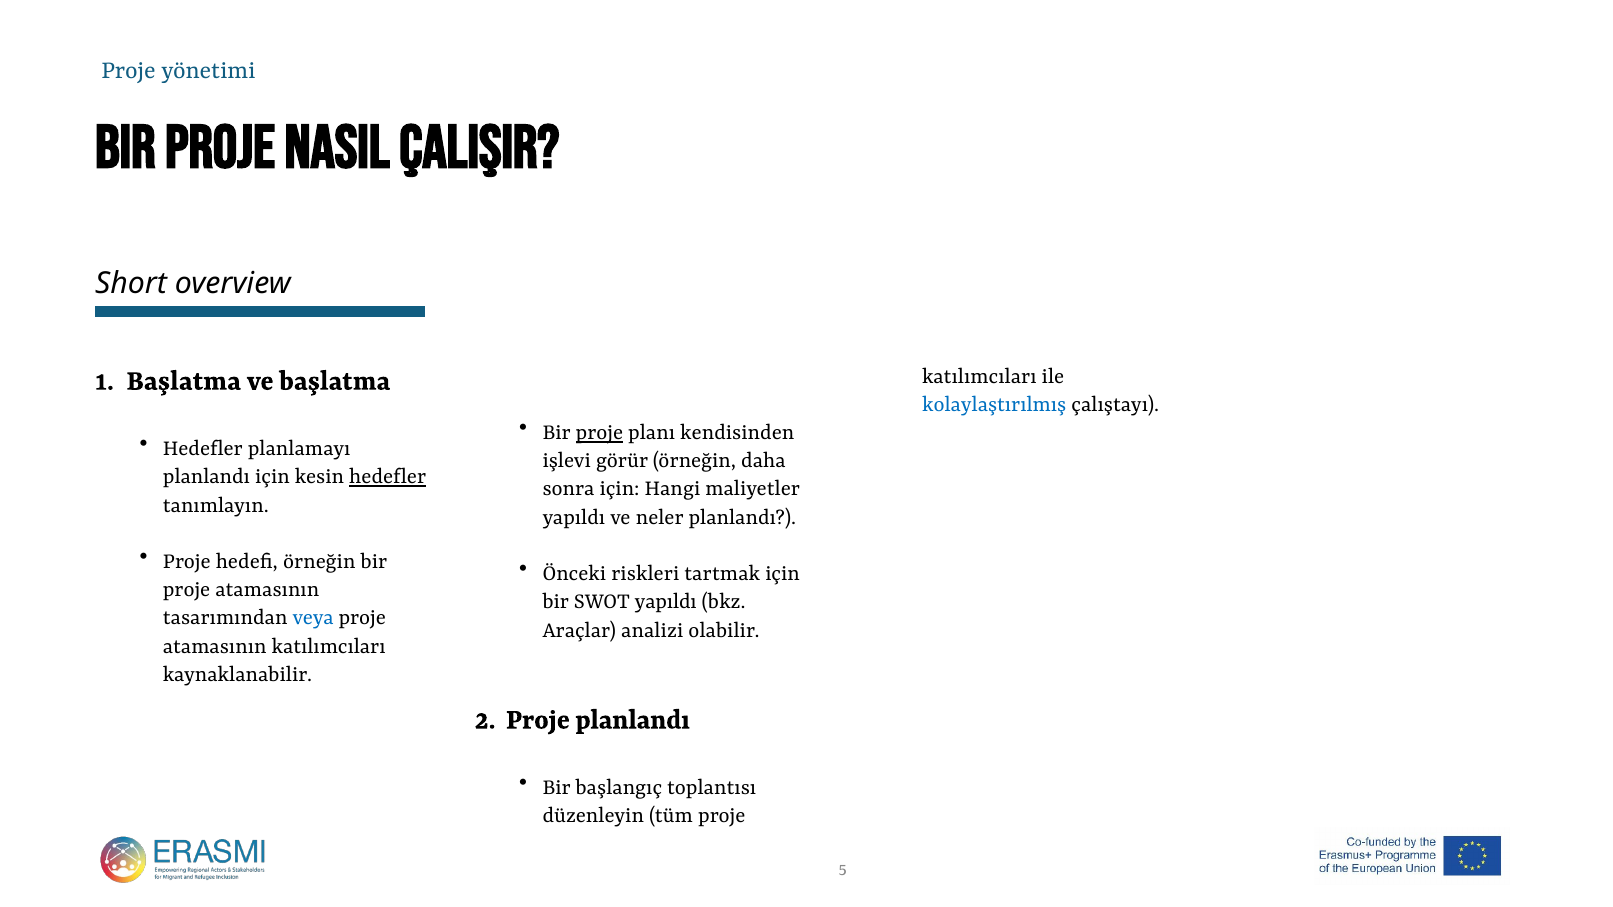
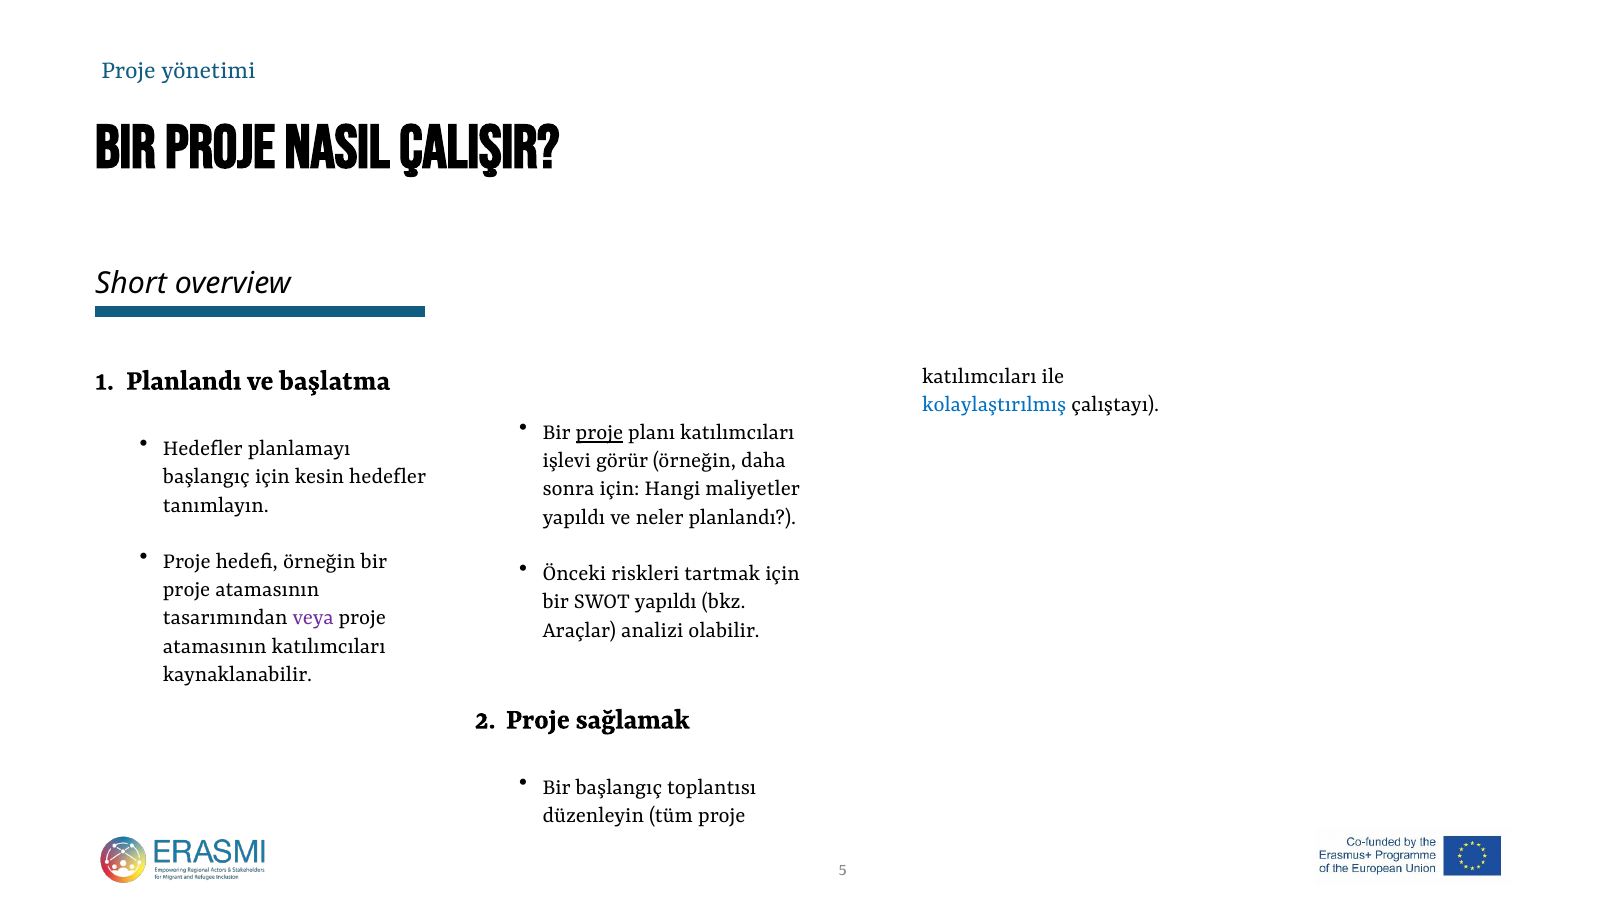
Başlatma: Başlatma -> Planlandı (184, 380)
planı kendisinden: kendisinden -> katılımcıları (737, 432)
planlandı: planlandı -> başlangıç (206, 476)
hedefler underline: present -> none (388, 476)
veya colour: blue -> purple (313, 617)
Proje planlandı: planlandı -> sağlamak (633, 719)
